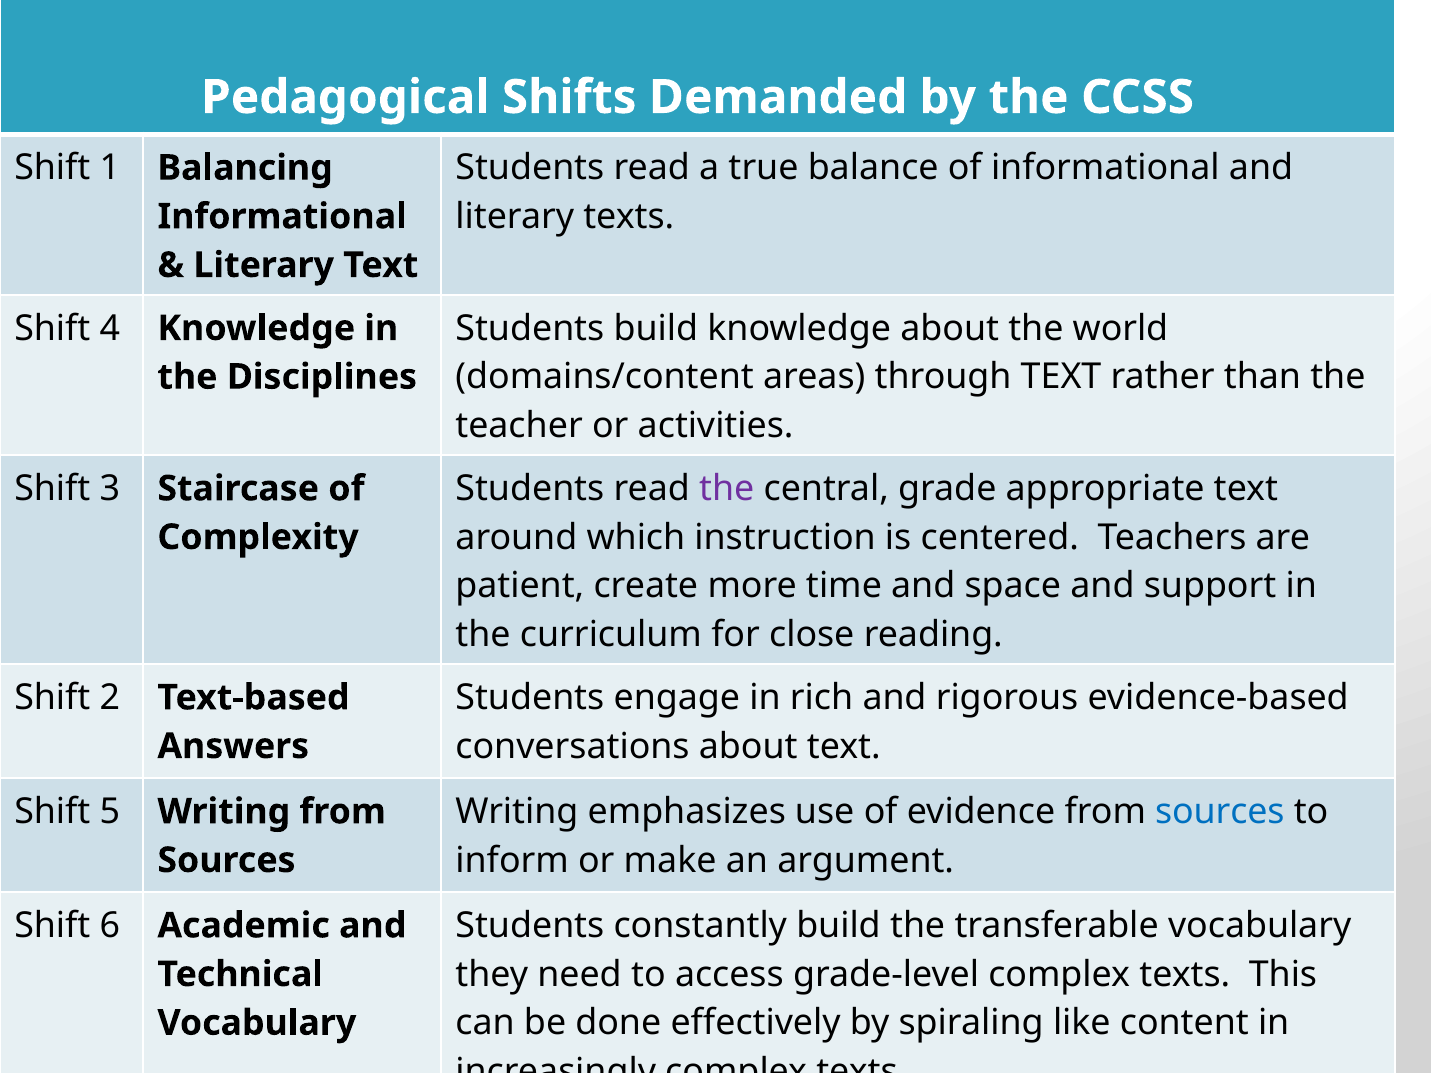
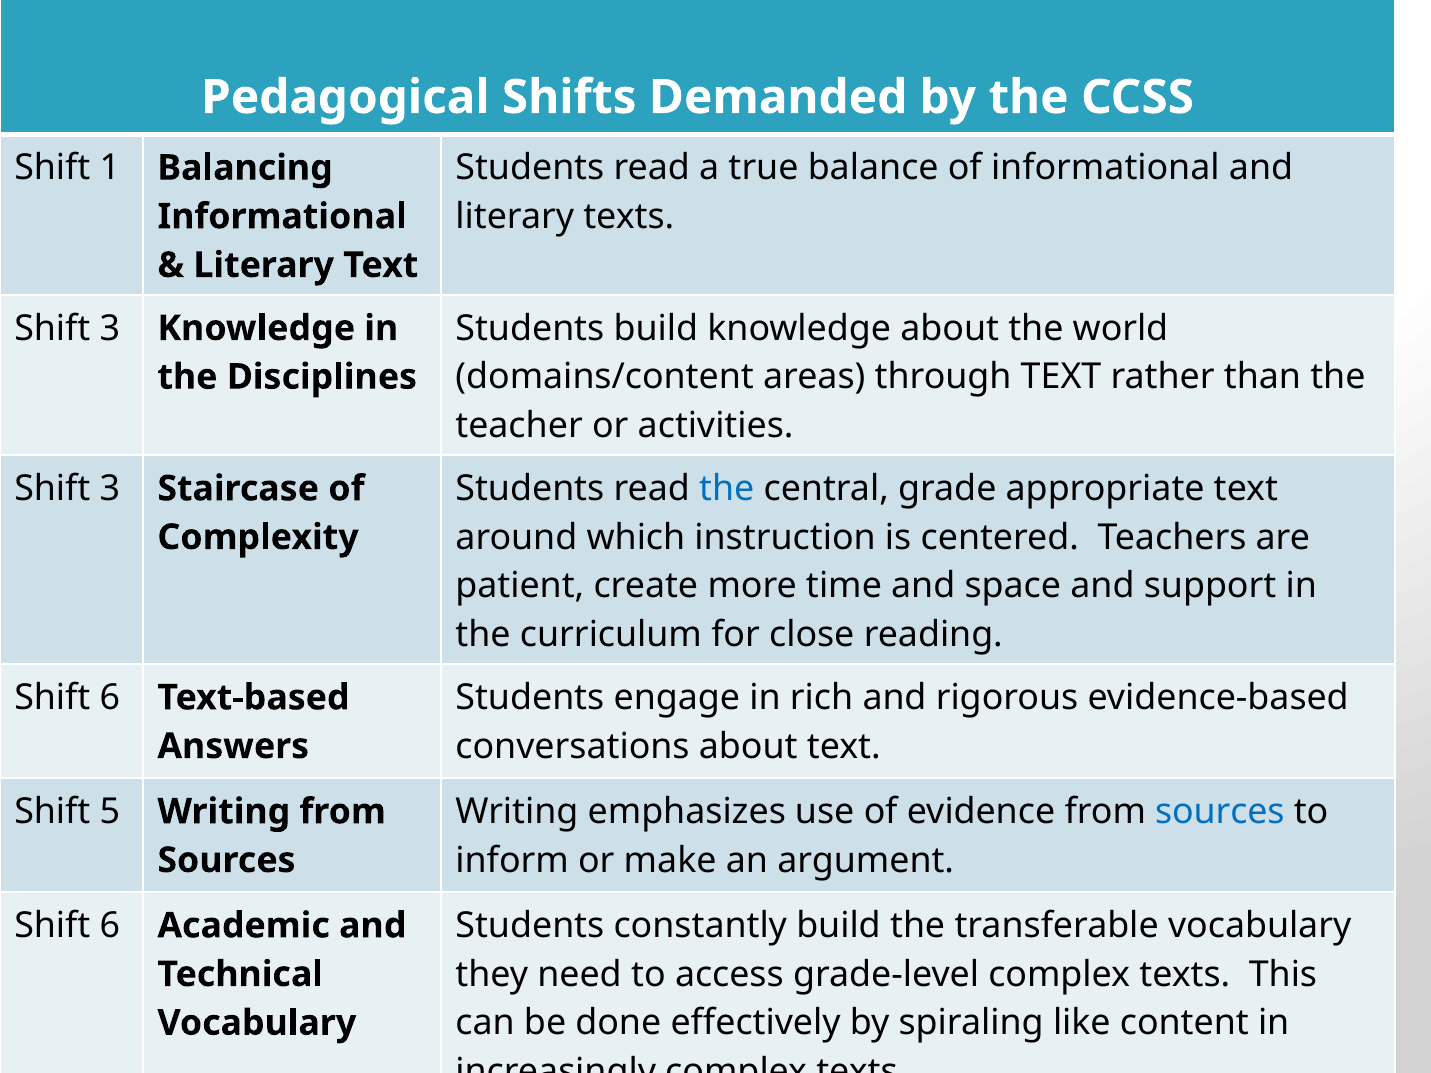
4: 4 -> 3 (110, 328)
the colour: purple -> blue (727, 489)
2: 2 -> 6 (110, 698)
